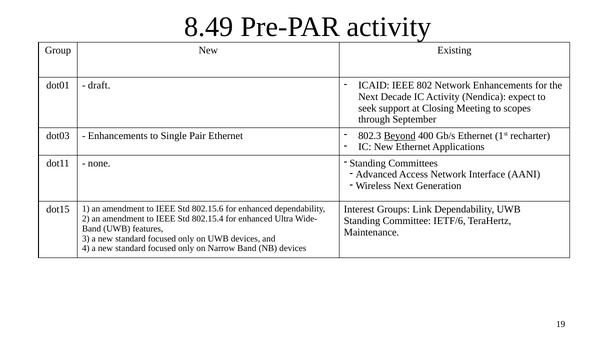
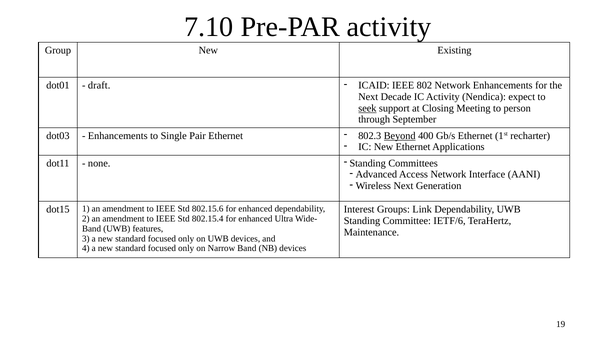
8.49: 8.49 -> 7.10 (209, 27)
seek underline: none -> present (367, 108)
scopes: scopes -> person (517, 108)
